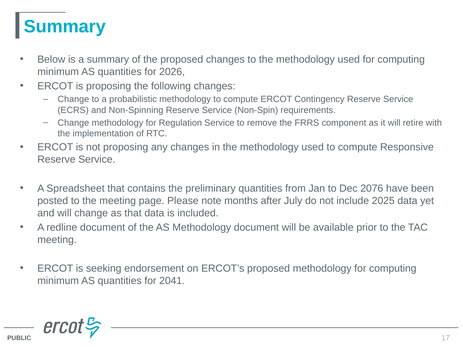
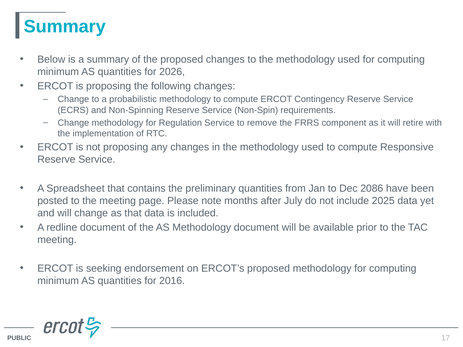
2076: 2076 -> 2086 (372, 188)
2041: 2041 -> 2016 (172, 281)
